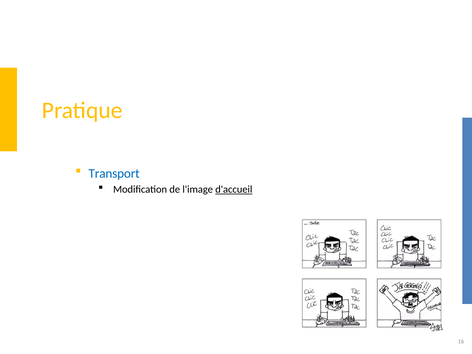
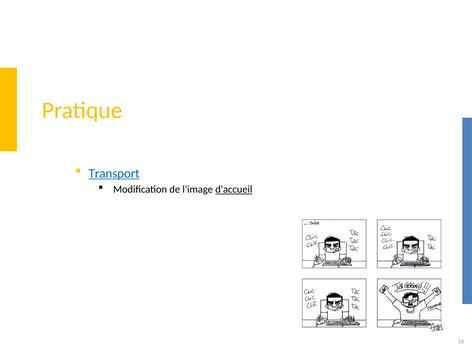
Transport underline: none -> present (114, 173)
